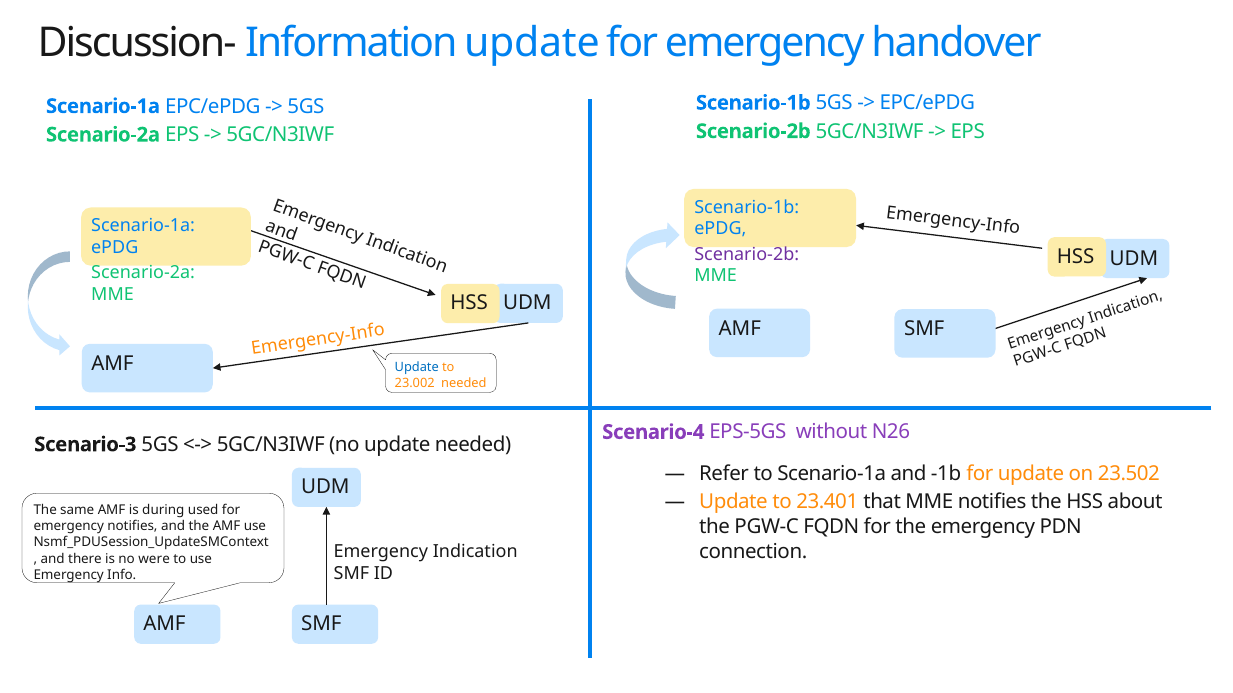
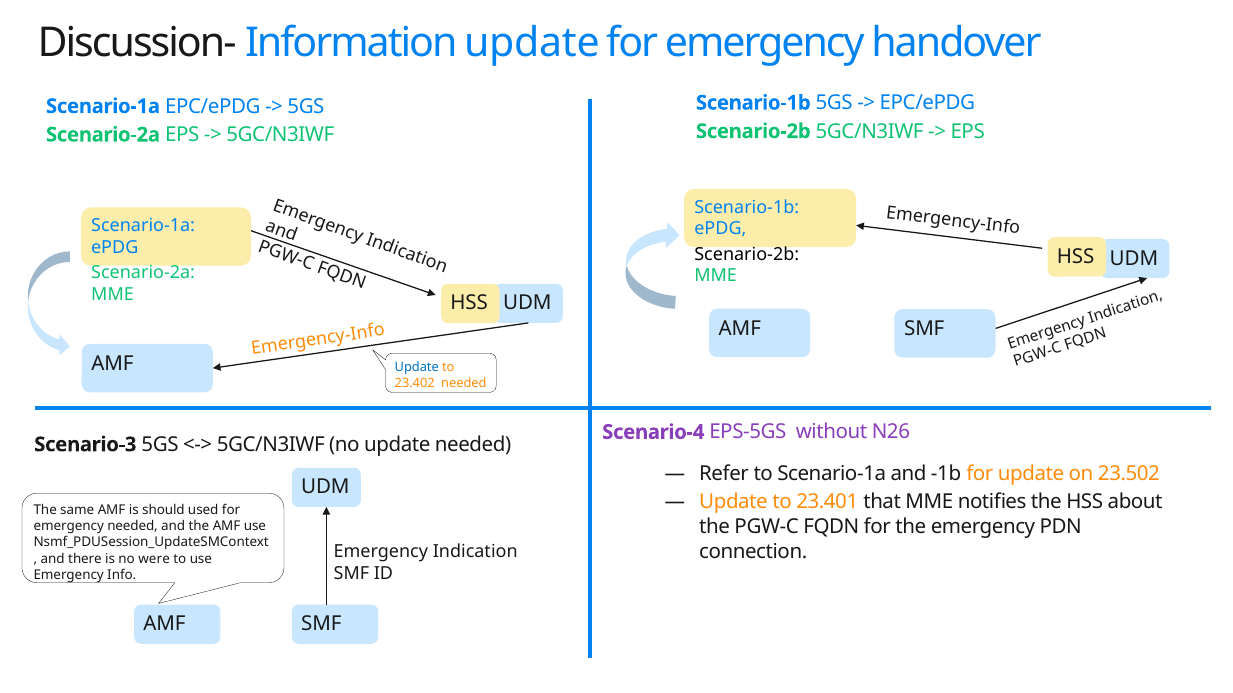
Scenario-2b colour: purple -> black (747, 255)
23.002: 23.002 -> 23.402 (415, 383)
during: during -> should (163, 511)
emergency notifies: notifies -> needed (133, 527)
